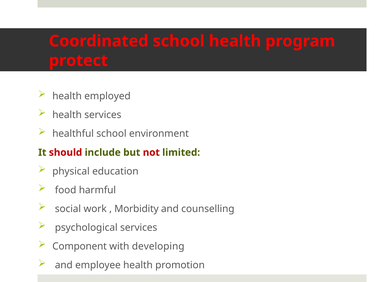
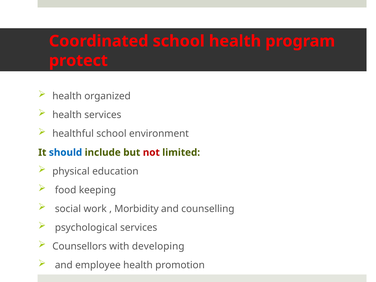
employed: employed -> organized (108, 96)
should colour: red -> blue (66, 152)
harmful: harmful -> keeping (97, 190)
Component: Component -> Counsellors (80, 246)
